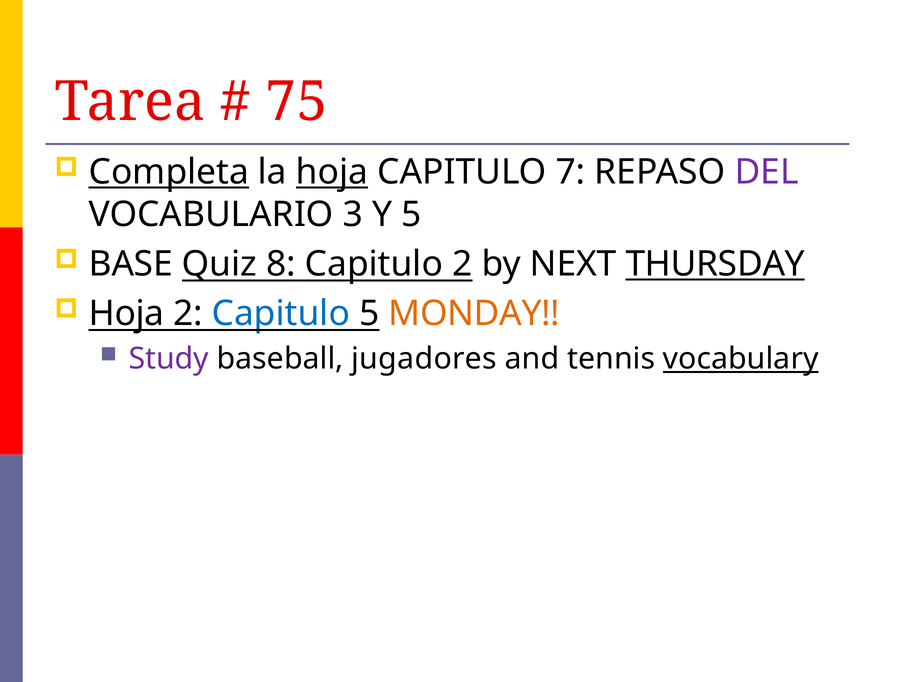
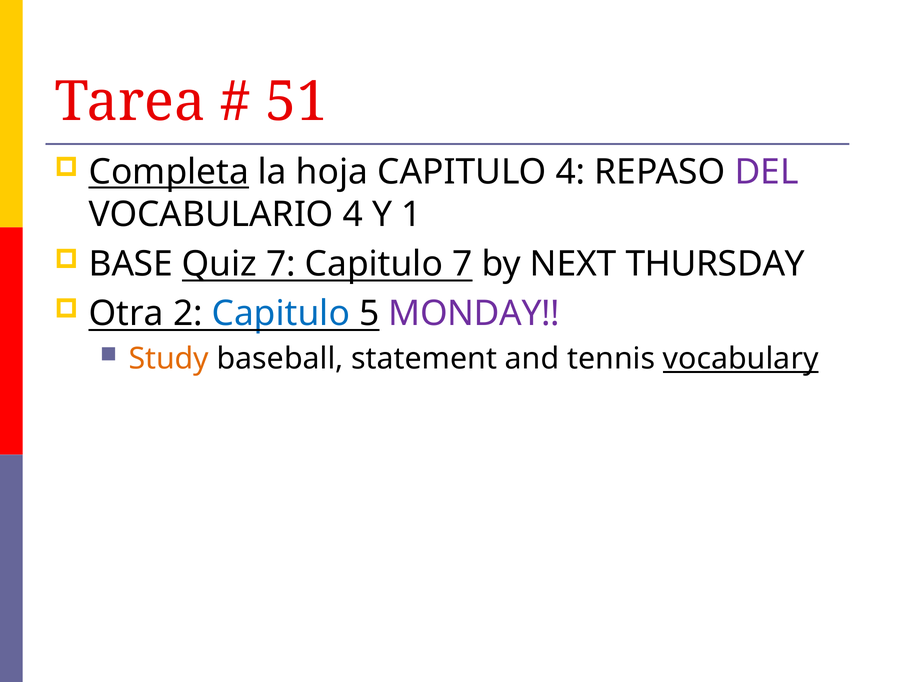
75: 75 -> 51 (297, 102)
hoja underline: present -> none (332, 172)
CAPITULO 7: 7 -> 4 (571, 172)
VOCABULARIO 3: 3 -> 4 (353, 215)
Y 5: 5 -> 1 (411, 215)
Quiz 8: 8 -> 7 (281, 264)
Capitulo 2: 2 -> 7 (462, 264)
THURSDAY underline: present -> none (715, 264)
Hoja: Hoja -> Otra (126, 314)
MONDAY colour: orange -> purple (474, 314)
Study colour: purple -> orange (169, 359)
jugadores: jugadores -> statement (424, 359)
